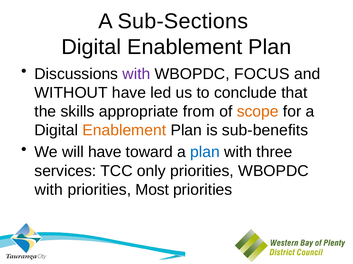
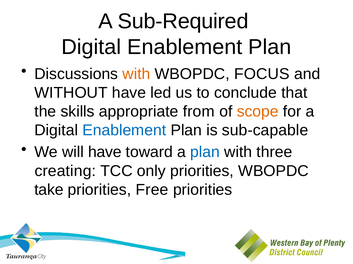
Sub-Sections: Sub-Sections -> Sub-Required (183, 21)
with colour: purple -> orange (136, 74)
Enablement colour: orange -> blue (124, 131)
sub-benefits: sub-benefits -> sub-capable (265, 131)
services: services -> creating (65, 171)
with: with -> take (49, 190)
Most: Most -> Free (152, 190)
